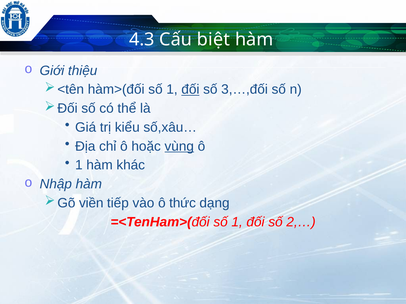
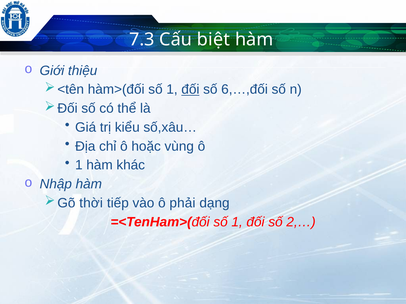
4.3: 4.3 -> 7.3 (142, 39)
3,…,đối: 3,…,đối -> 6,…,đối (245, 90)
vùng underline: present -> none (179, 147)
viền: viền -> thời (91, 203)
thức: thức -> phải (182, 203)
